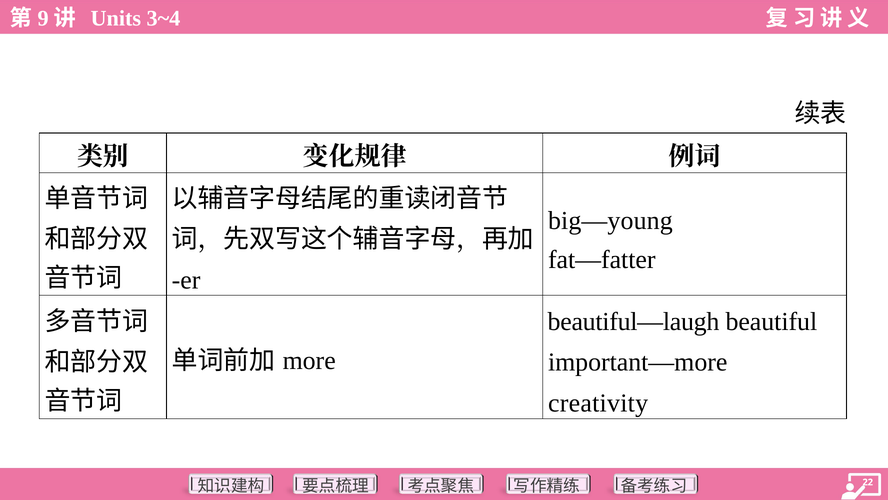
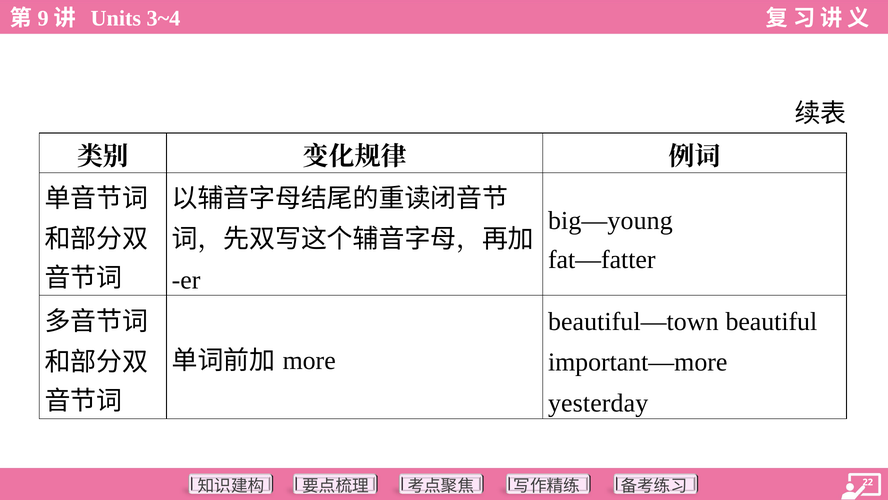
beautiful—laugh: beautiful—laugh -> beautiful—town (633, 321)
creativity: creativity -> yesterday (598, 403)
